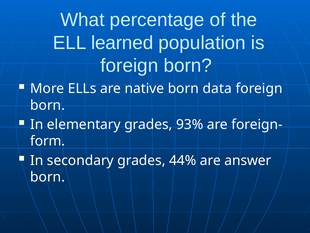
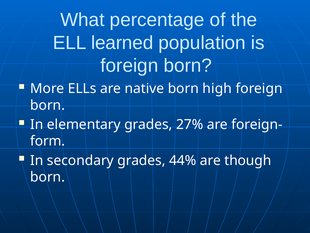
data: data -> high (217, 88)
93%: 93% -> 27% (190, 124)
answer: answer -> though (248, 160)
